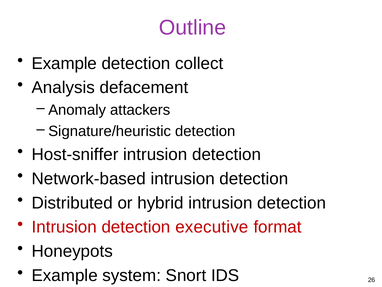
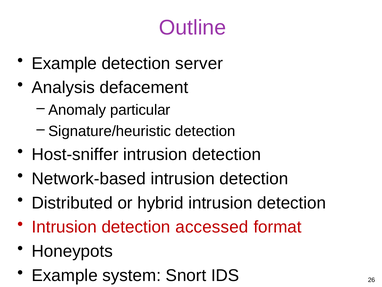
collect: collect -> server (199, 63)
attackers: attackers -> particular (140, 110)
executive: executive -> accessed (212, 227)
